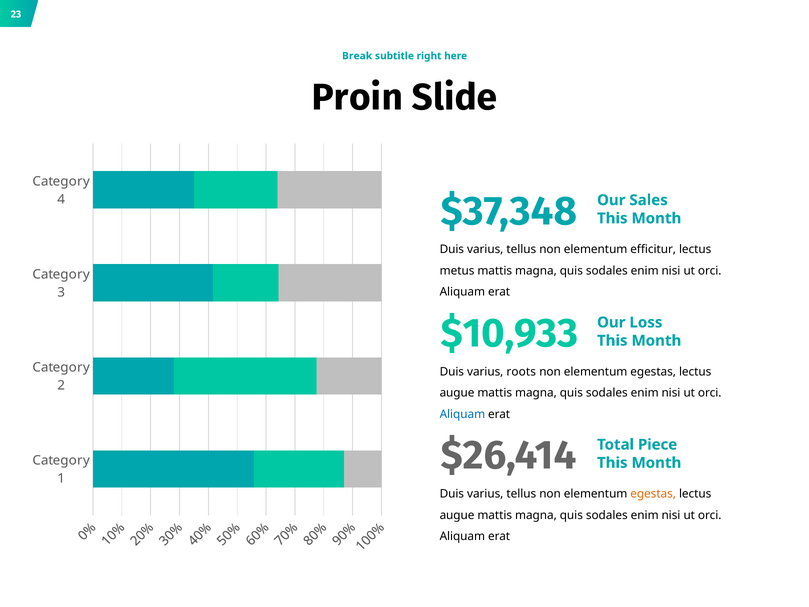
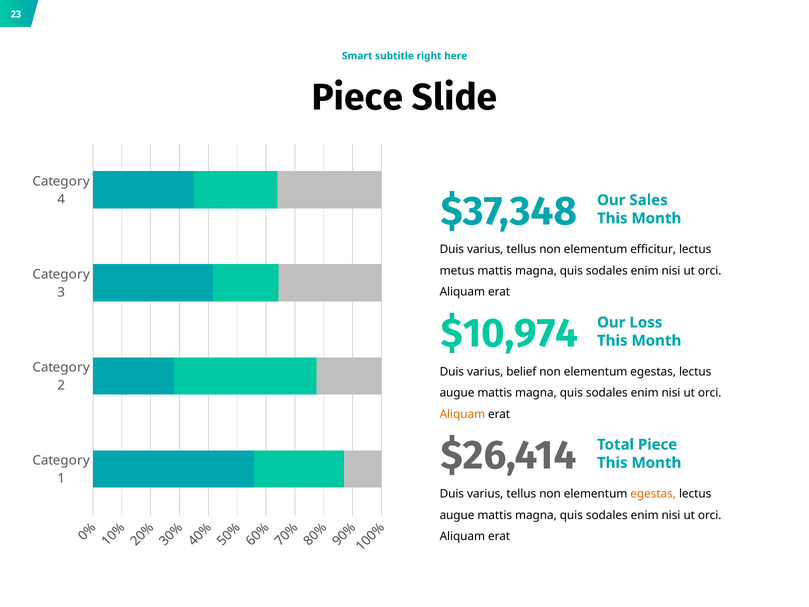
Break: Break -> Smart (357, 56)
Proin: Proin -> Piece (357, 97)
$10,933: $10,933 -> $10,974 (510, 333)
roots: roots -> belief (521, 372)
Aliquam colour: blue -> orange (462, 414)
